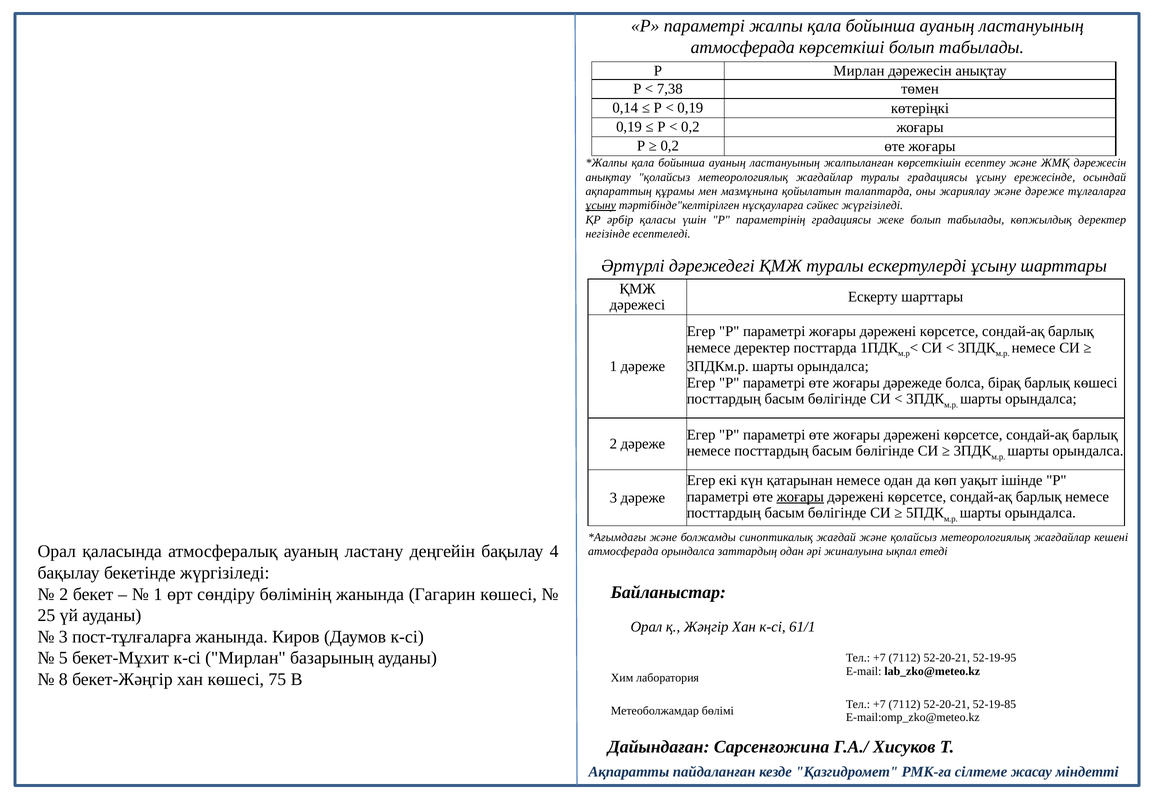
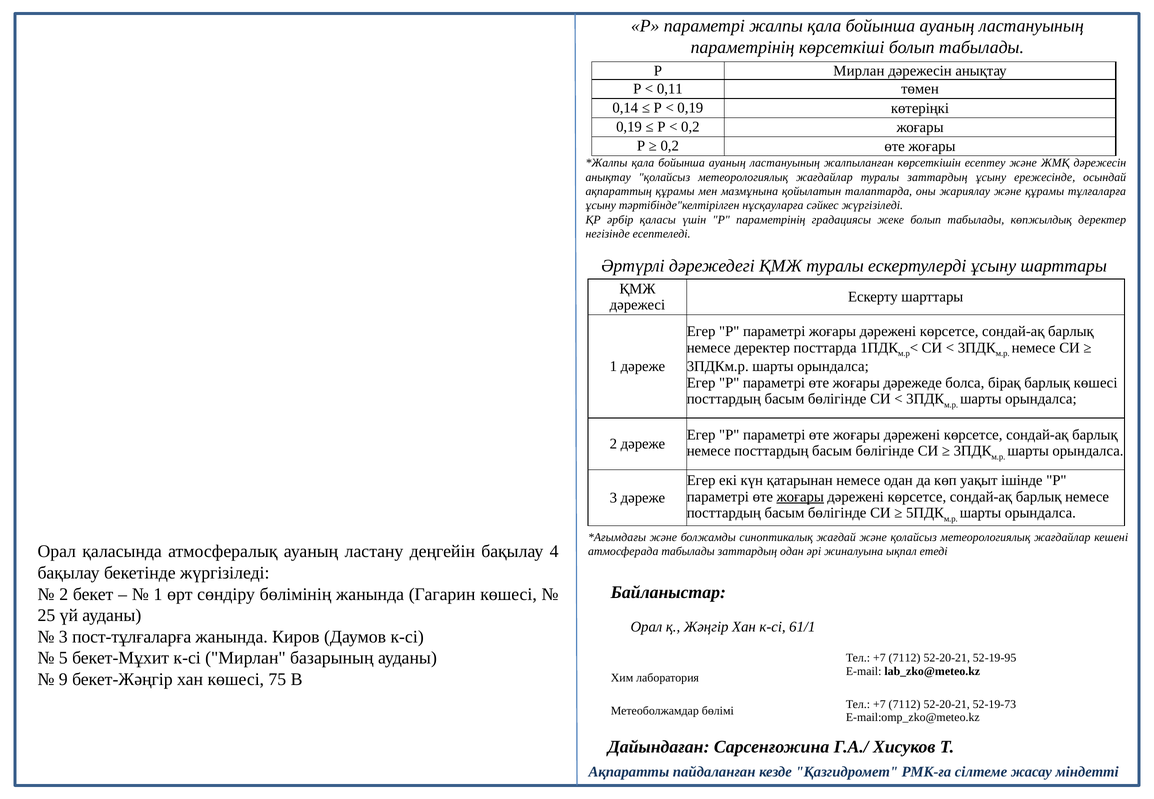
атмосферада: атмосферада -> параметрінің (743, 47)
7,38: 7,38 -> 0,11 (670, 89)
туралы градациясы: градациясы -> заттардың (937, 177)
және дәреже: дәреже -> құрамы (1045, 191)
ұсыну underline: present -> none (601, 205)
атмосферада орындалса: орындалса -> табылады (688, 551)
8: 8 -> 9 (63, 679)
52-19-85: 52-19-85 -> 52-19-73 (994, 704)
